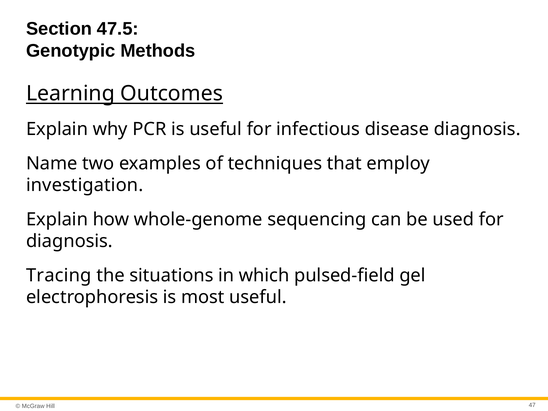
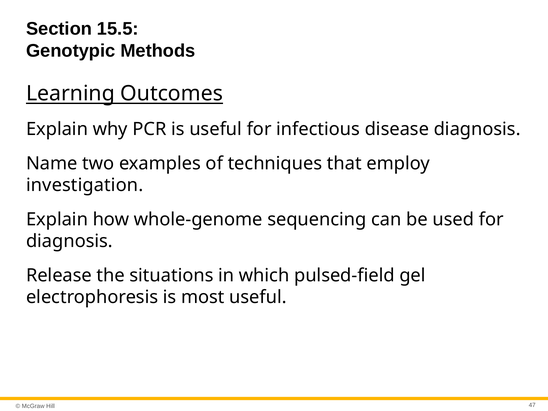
47.5: 47.5 -> 15.5 (118, 29)
Tracing: Tracing -> Release (59, 275)
